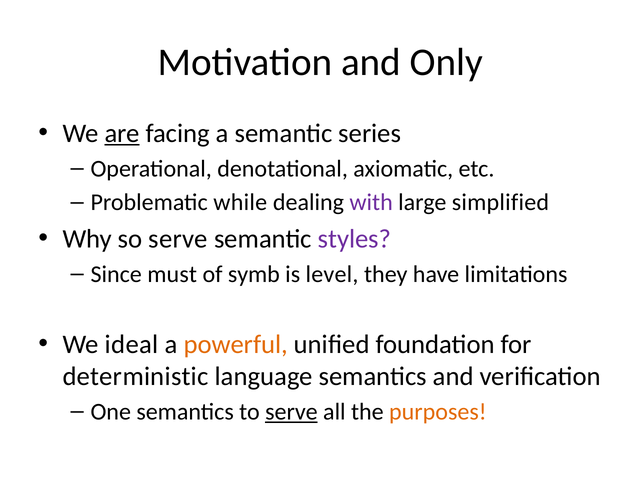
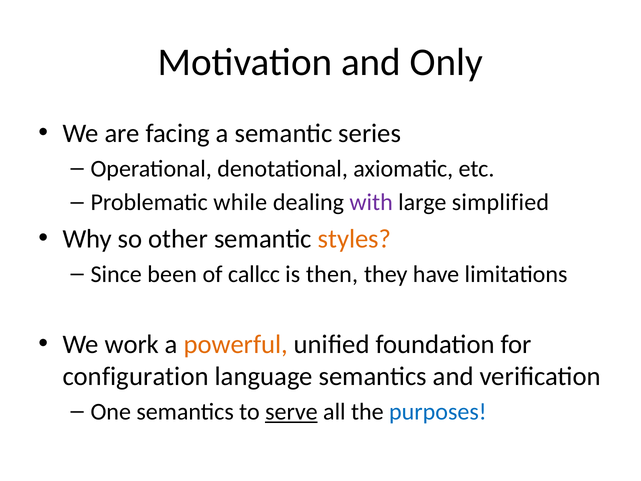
are underline: present -> none (122, 133)
so serve: serve -> other (178, 239)
styles colour: purple -> orange (354, 239)
must: must -> been (172, 274)
symb: symb -> callcc (254, 274)
level: level -> then (332, 274)
ideal: ideal -> work (132, 344)
deterministic: deterministic -> configuration (136, 376)
purposes colour: orange -> blue (438, 412)
